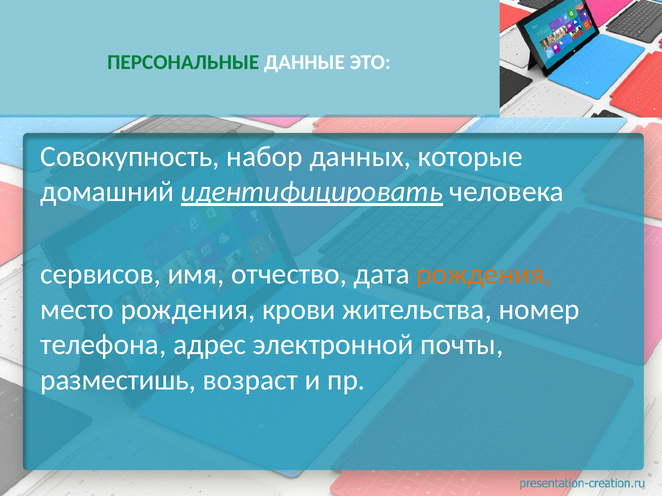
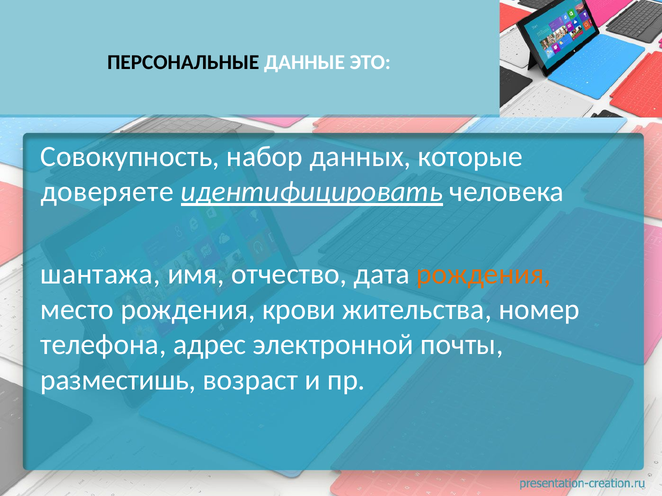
ПЕРСОНАЛЬНЫЕ colour: green -> black (183, 62)
домашний: домашний -> доверяете (107, 192)
сервисов: сервисов -> шантажа (101, 274)
